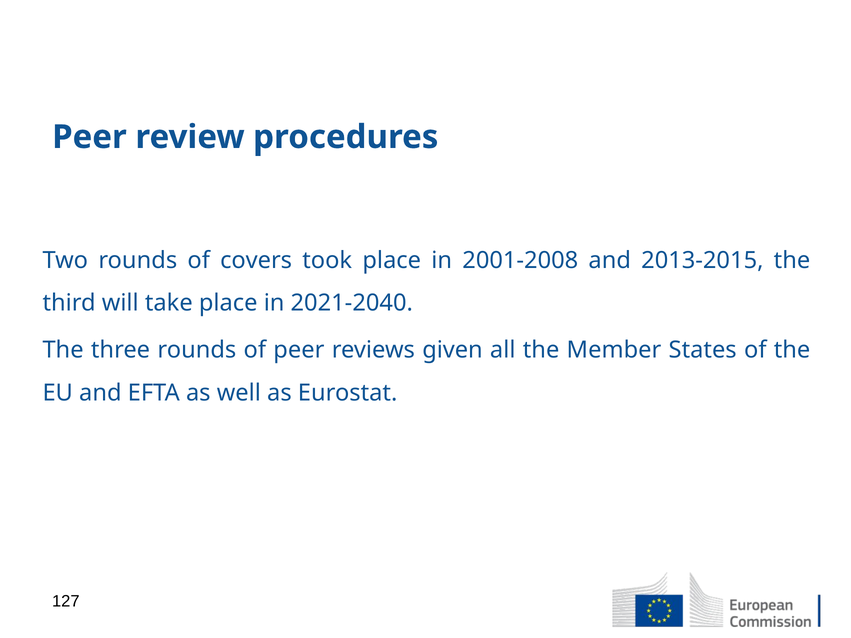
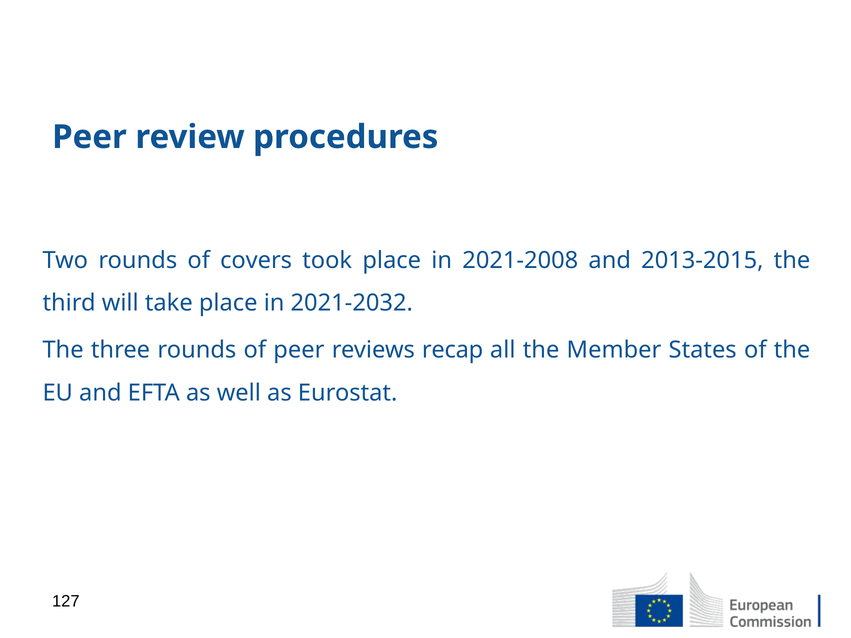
2001-2008: 2001-2008 -> 2021-2008 (520, 260)
2021-2040: 2021-2040 -> 2021-2032 (352, 303)
given: given -> recap (453, 350)
